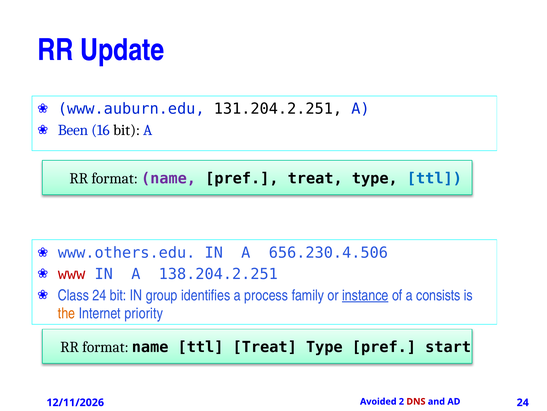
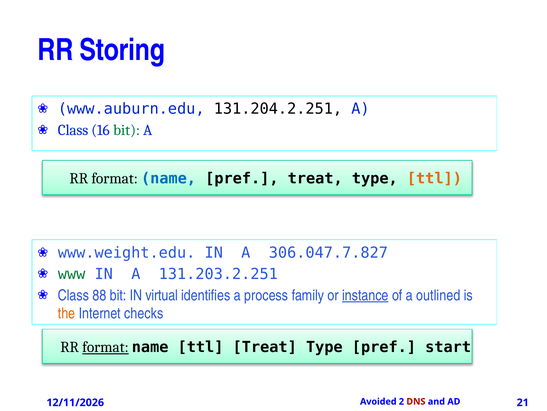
Update: Update -> Storing (122, 50)
Been: Been -> Class (73, 130)
bit colour: black -> green (127, 130)
name colour: purple -> blue (169, 178)
ttl colour: blue -> orange (434, 178)
www.others.edu: www.others.edu -> www.weight.edu (127, 252)
656.230.4.506: 656.230.4.506 -> 306.047.7.827 (328, 252)
www colour: red -> green (72, 274)
138.204.2.251: 138.204.2.251 -> 131.203.2.251 (218, 274)
Class 24: 24 -> 88 (99, 295)
group: group -> virtual (162, 295)
consists: consists -> outlined (438, 295)
priority: priority -> checks (144, 313)
format underline: none -> present (105, 347)
AD 24: 24 -> 21 (523, 402)
